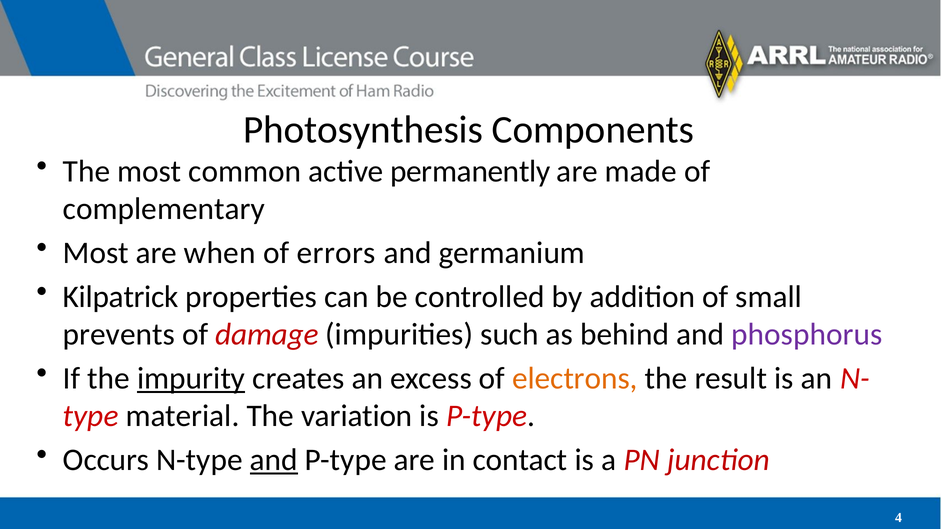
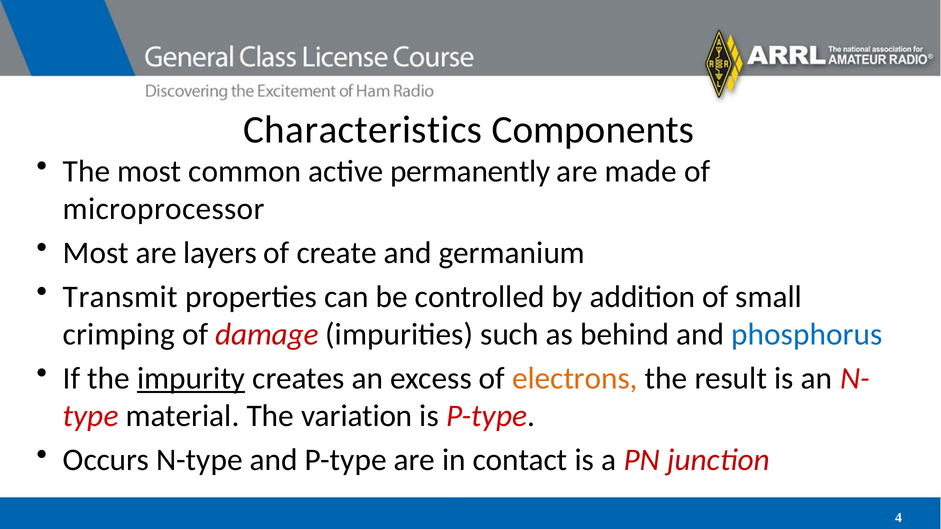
Photosynthesis: Photosynthesis -> Characteristics (363, 130)
complementary: complementary -> microprocessor (164, 209)
when: when -> layers (220, 253)
errors: errors -> create (337, 253)
Kilpatrick: Kilpatrick -> Transmit (120, 297)
prevents: prevents -> crimping (119, 335)
phosphorus colour: purple -> blue (807, 335)
and underline: present -> none (274, 460)
